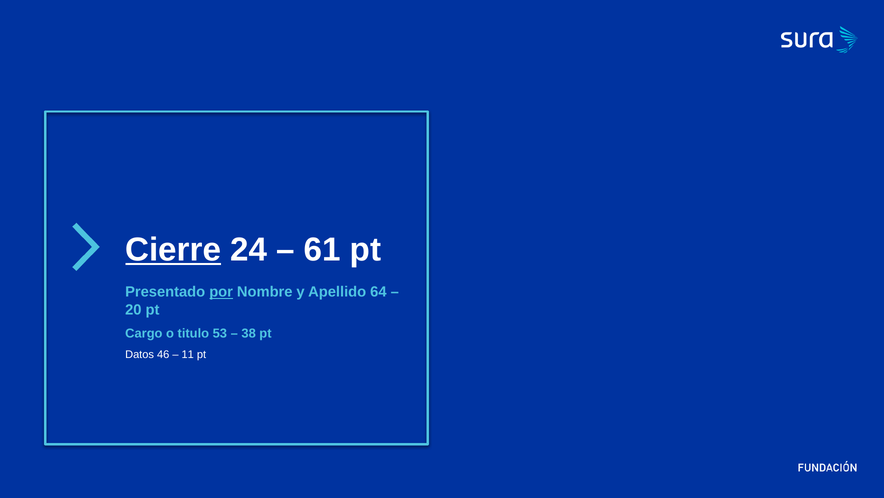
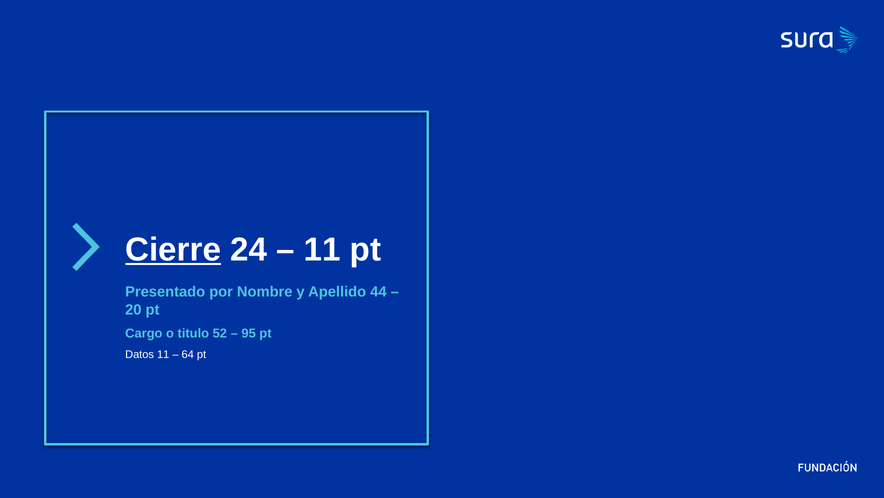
61: 61 -> 11 (322, 249)
por underline: present -> none (221, 292)
64: 64 -> 44 (378, 292)
53: 53 -> 52 (220, 333)
38: 38 -> 95 (249, 333)
Datos 46: 46 -> 11 (163, 354)
11: 11 -> 64 (188, 354)
